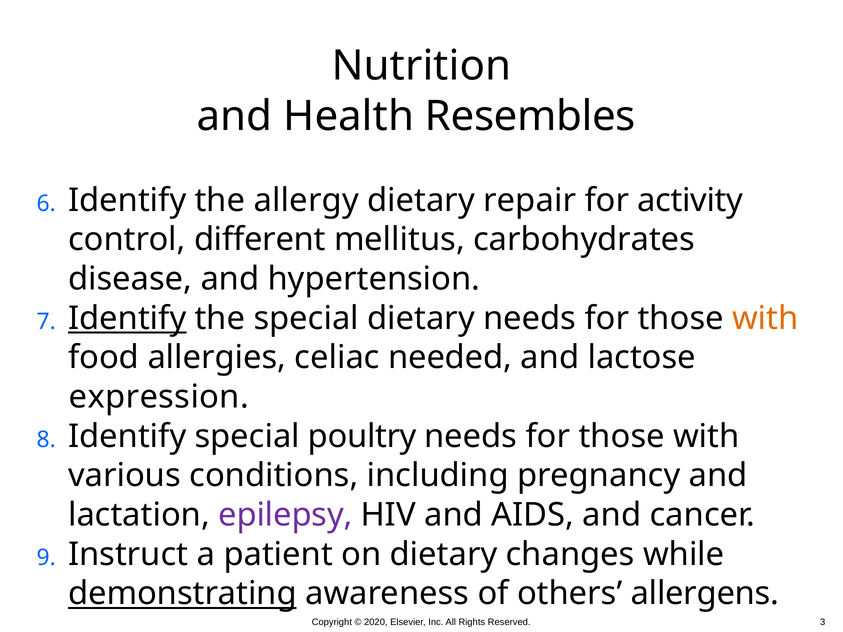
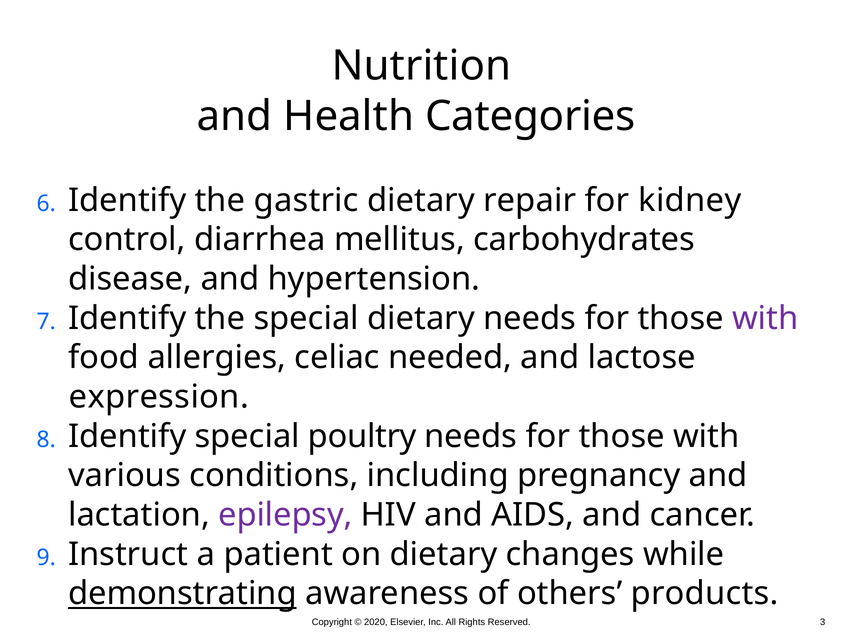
Resembles: Resembles -> Categories (530, 116)
allergy: allergy -> gastric (306, 200)
activity: activity -> kidney (690, 200)
different: different -> diarrhea (260, 240)
Identify underline: present -> none (127, 318)
with colour: orange -> purple (765, 318)
allergens: allergens -> products (705, 594)
